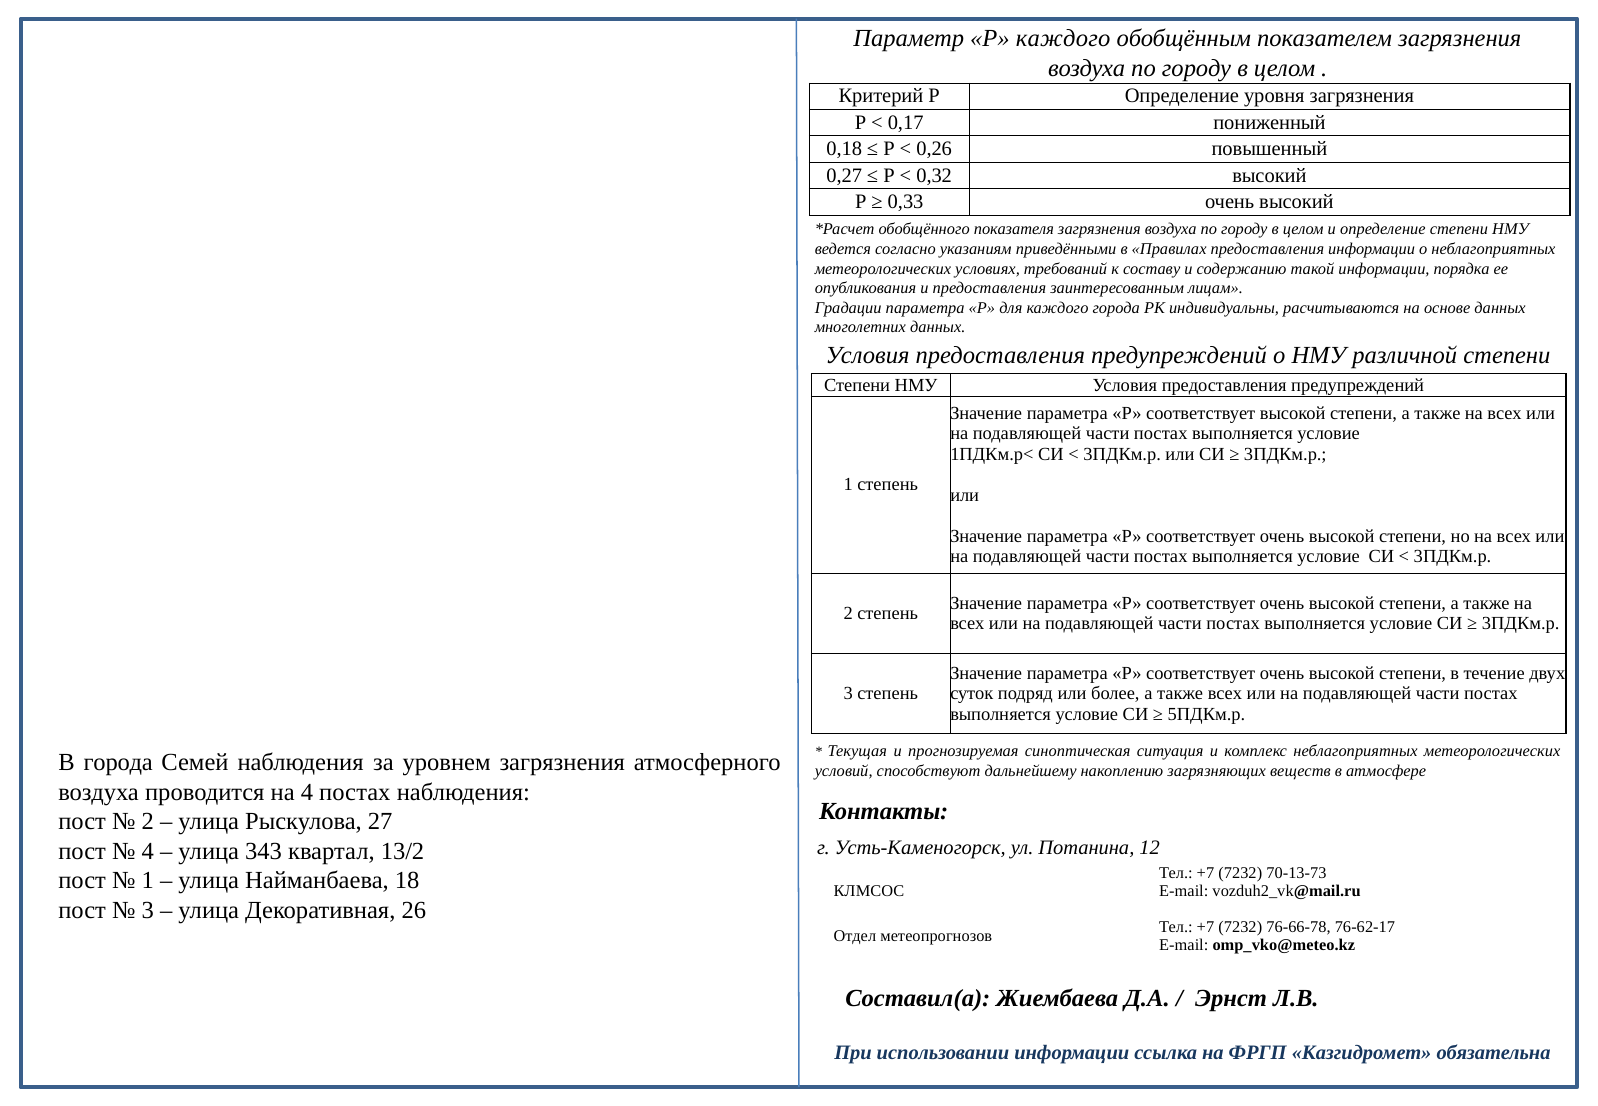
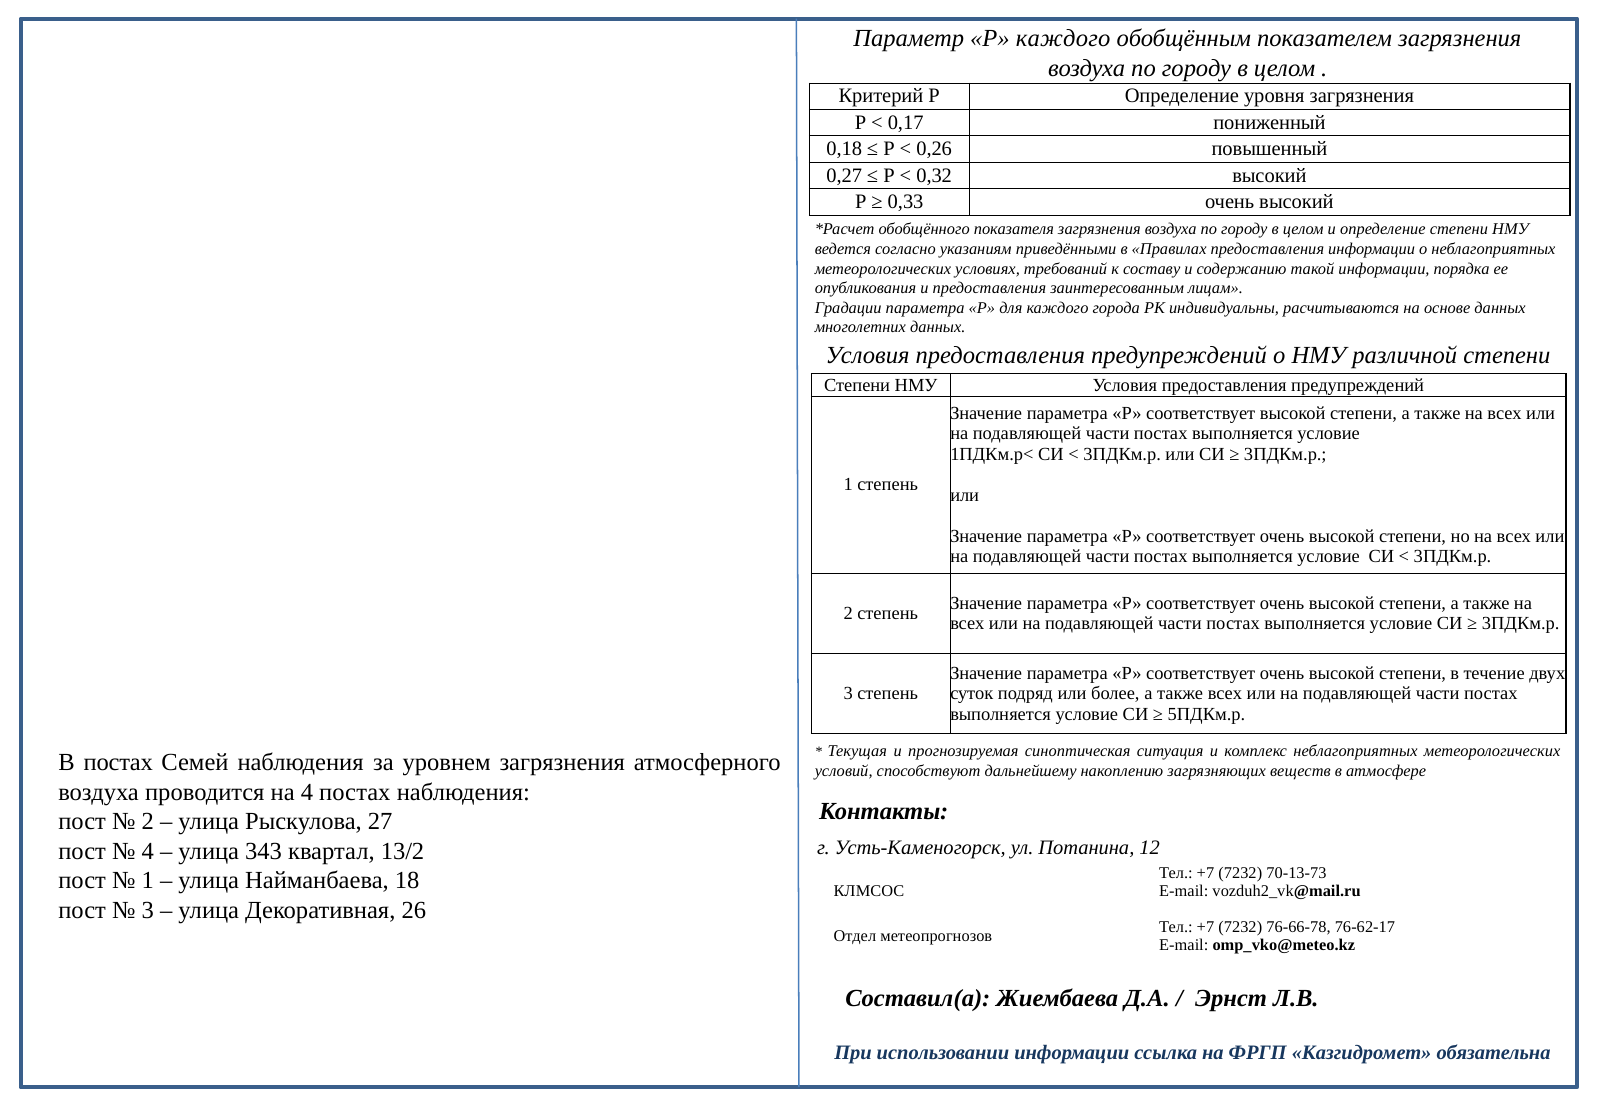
В города: города -> постах (118, 763)
